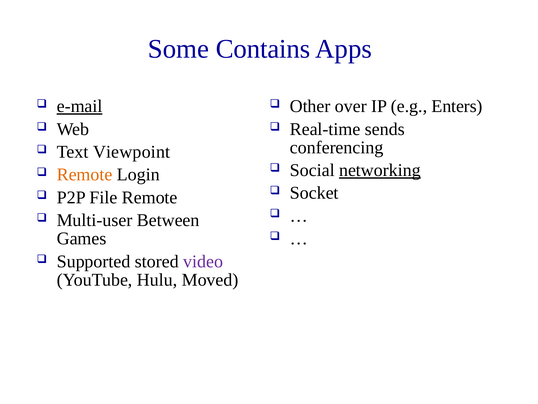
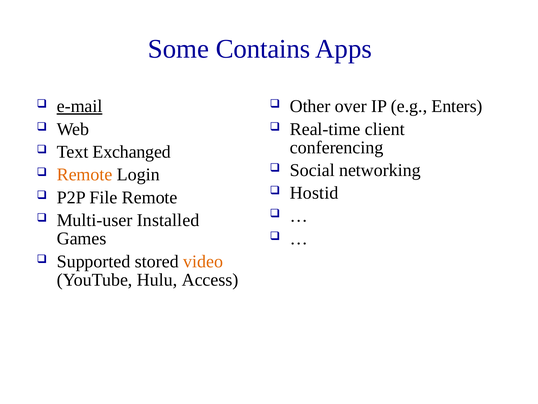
sends: sends -> client (385, 129)
Viewpoint: Viewpoint -> Exchanged (132, 152)
networking underline: present -> none (380, 170)
Socket: Socket -> Hostid (314, 193)
Between: Between -> Installed (168, 220)
video colour: purple -> orange (203, 261)
Moved: Moved -> Access (210, 279)
